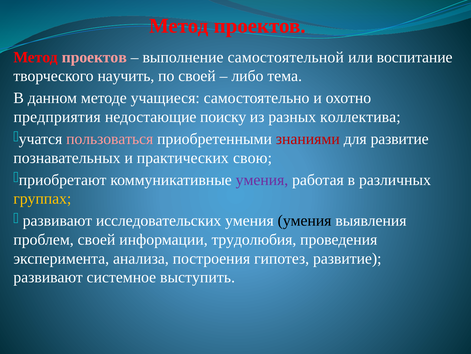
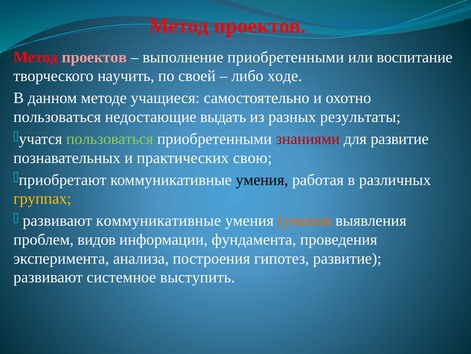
выполнение самостоятельной: самостоятельной -> приобретенными (286, 57)
тема: тема -> ходе (285, 76)
предприятия: предприятия -> пользоваться (57, 117)
поиску: поиску -> выдать (223, 117)
коллектива: коллектива -> результаты (360, 117)
пользоваться colour: pink -> light green (110, 139)
умения colour: purple -> black (262, 179)
развивают исследовательских: исследовательских -> коммуникативные (159, 220)
умения colour: black -> orange (305, 220)
проблем своей: своей -> видов (97, 239)
трудолюбия: трудолюбия -> фундамента (254, 239)
